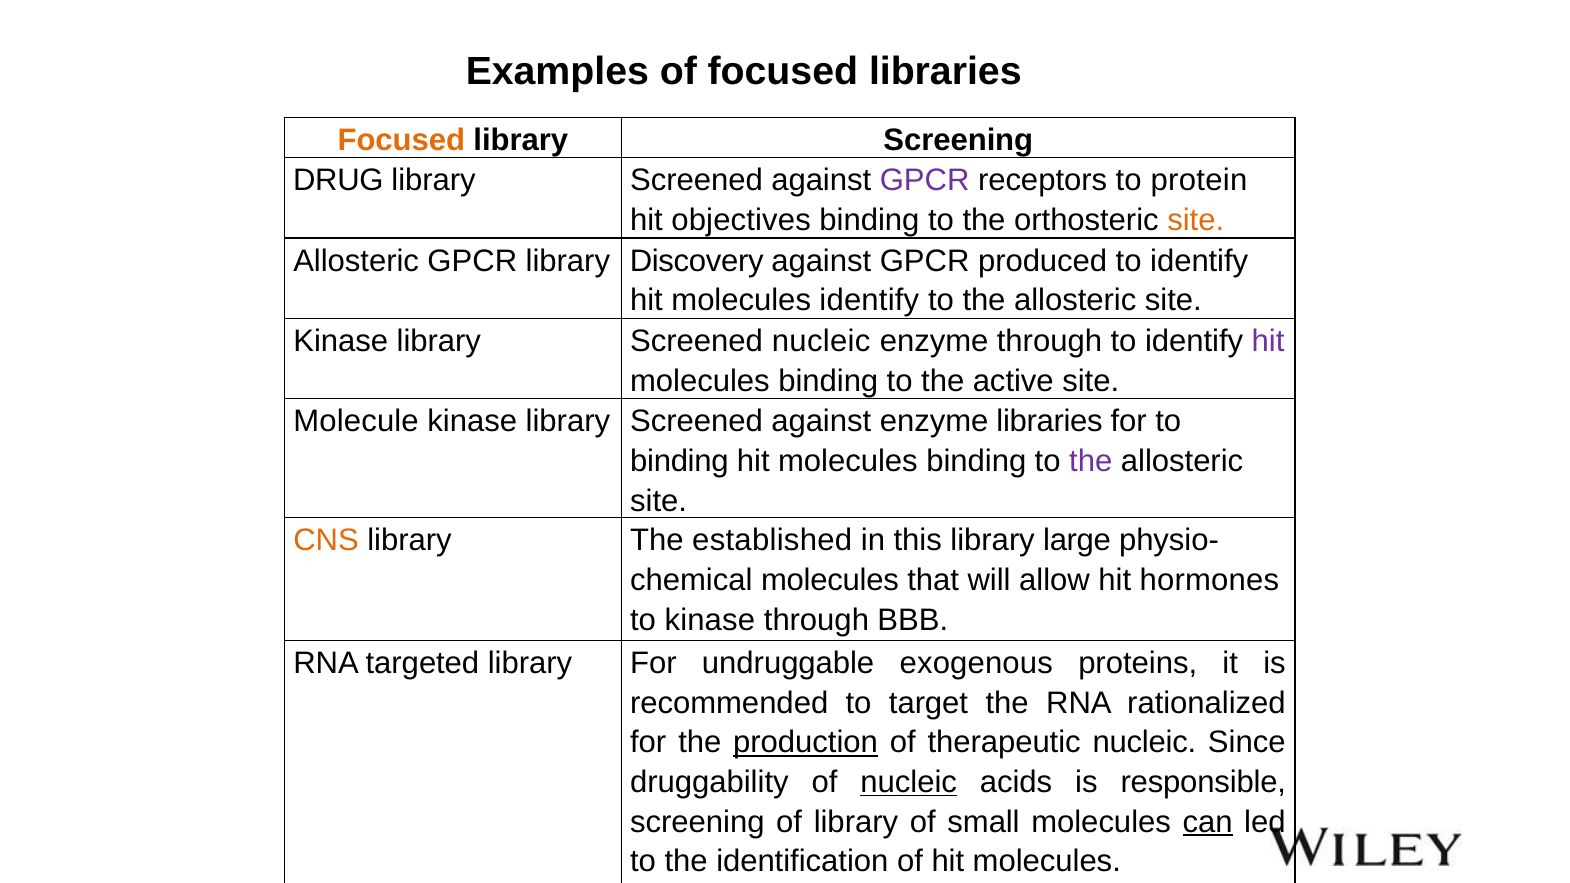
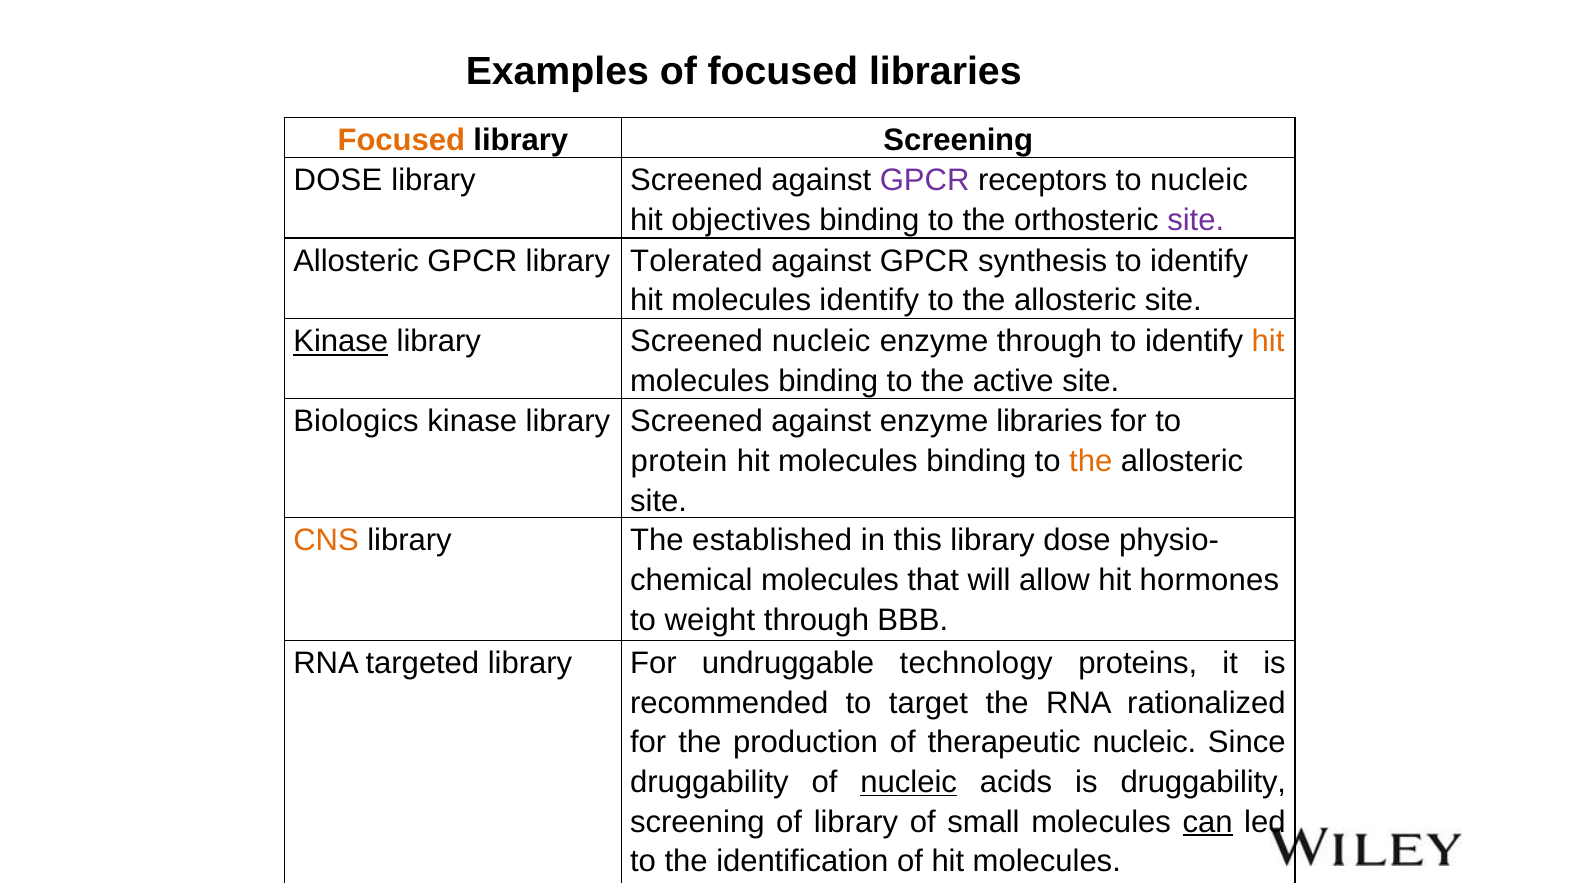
DRUG: DRUG -> DOSE (338, 180)
to protein: protein -> nucleic (1199, 180)
site colour: orange -> purple (1196, 220)
Discovery: Discovery -> Tolerated (696, 261)
produced: produced -> synthesis (1043, 261)
Kinase underline: none -> present (341, 341)
hit colour: purple -> orange (1268, 341)
Molecule: Molecule -> Biologics (356, 422)
binding: binding -> protein (679, 461)
the colour: purple -> orange (1091, 461)
library large: large -> dose (1077, 541)
to kinase: kinase -> weight (710, 620)
exogenous: exogenous -> technology (976, 663)
production underline: present -> none (806, 743)
is responsible: responsible -> druggability (1203, 782)
